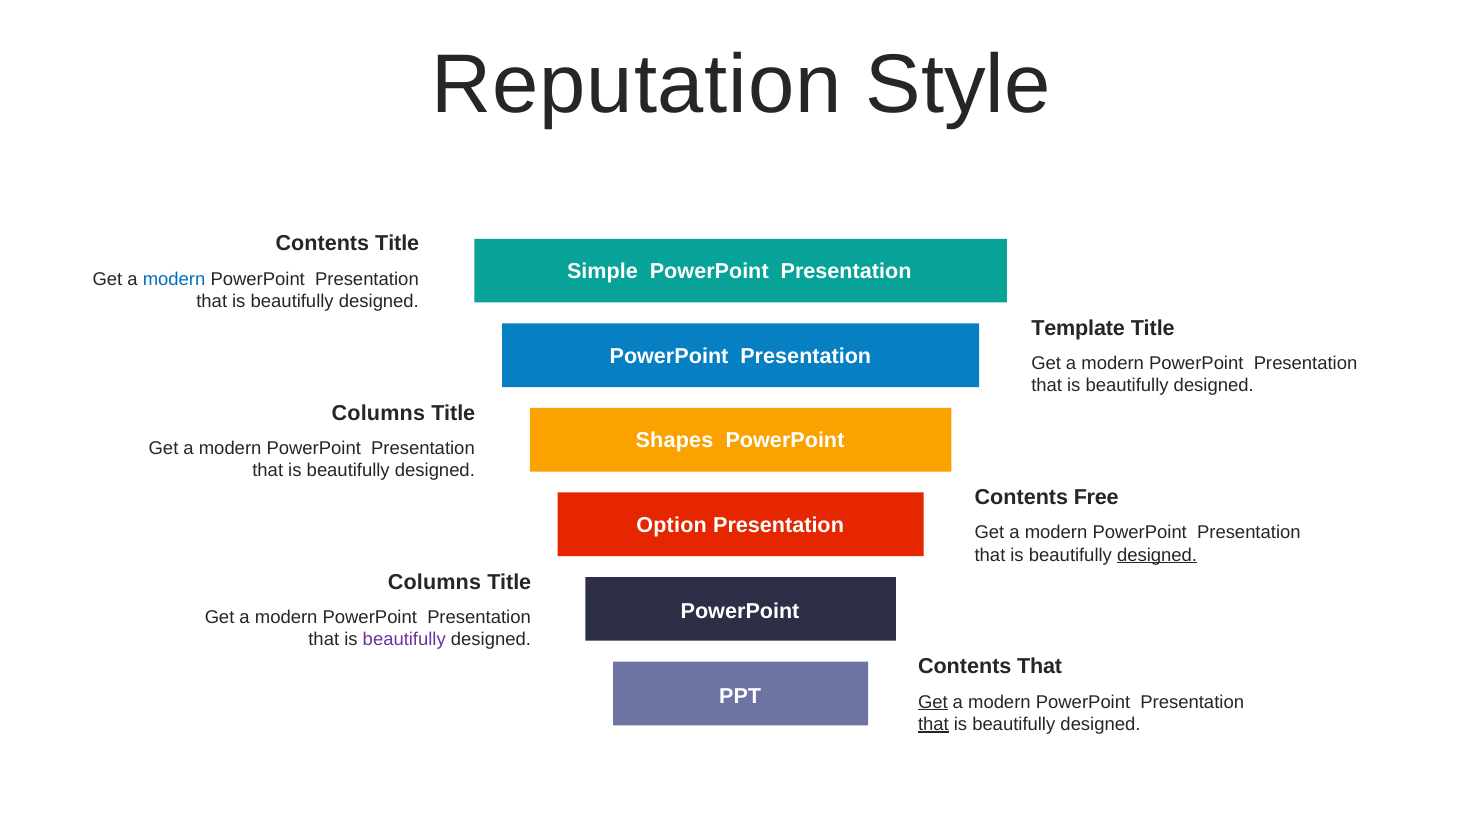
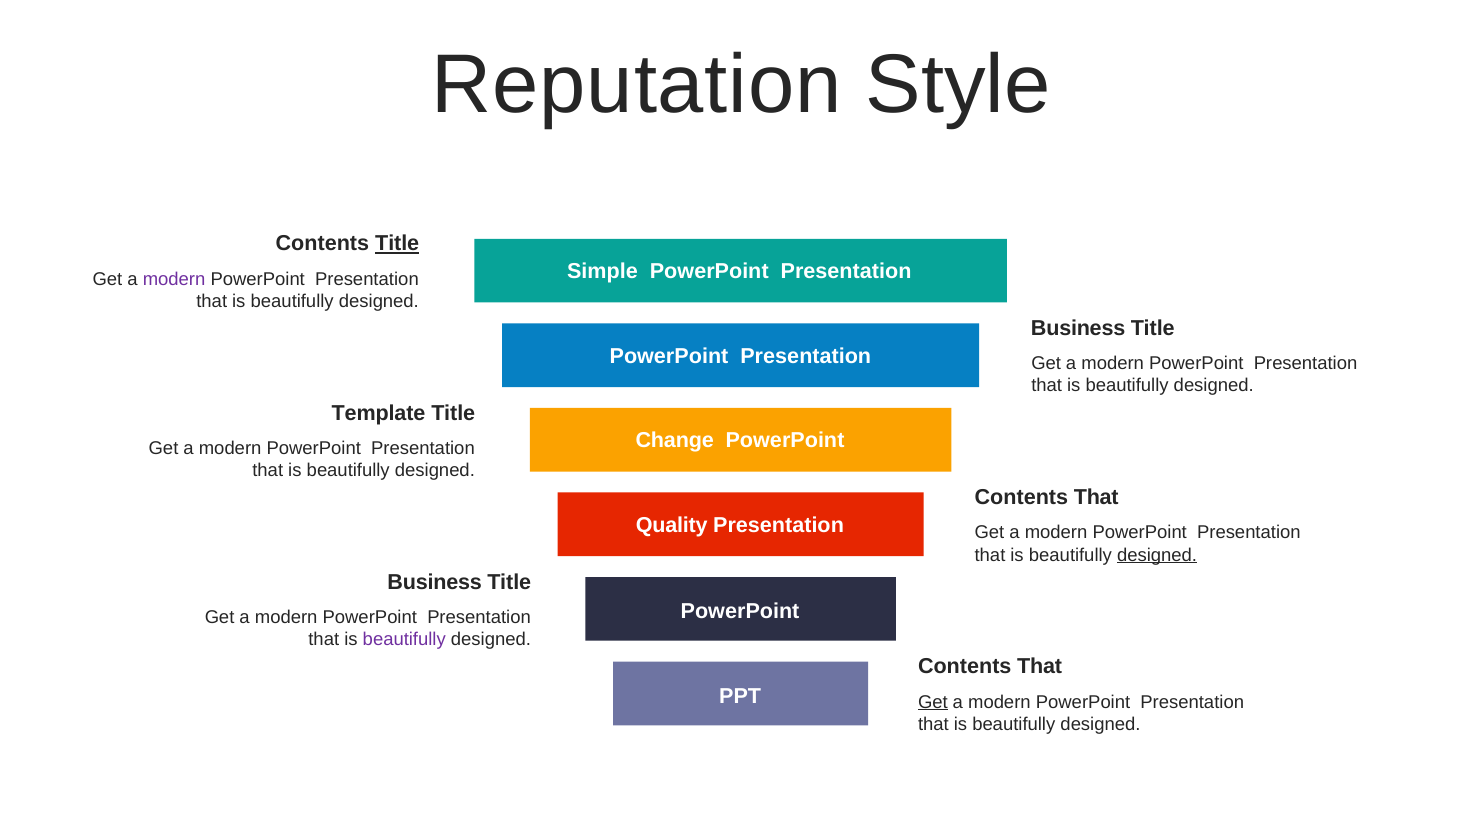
Title underline: none -> present (397, 244)
modern colour: blue -> purple (174, 279)
Template: Template -> Business (1078, 328)
Columns: Columns -> Template (379, 413)
Shapes: Shapes -> Change (675, 440)
Free: Free -> That (1096, 497)
Option: Option -> Quality (672, 526)
Columns: Columns -> Business (435, 582)
that underline: present -> none (933, 724)
